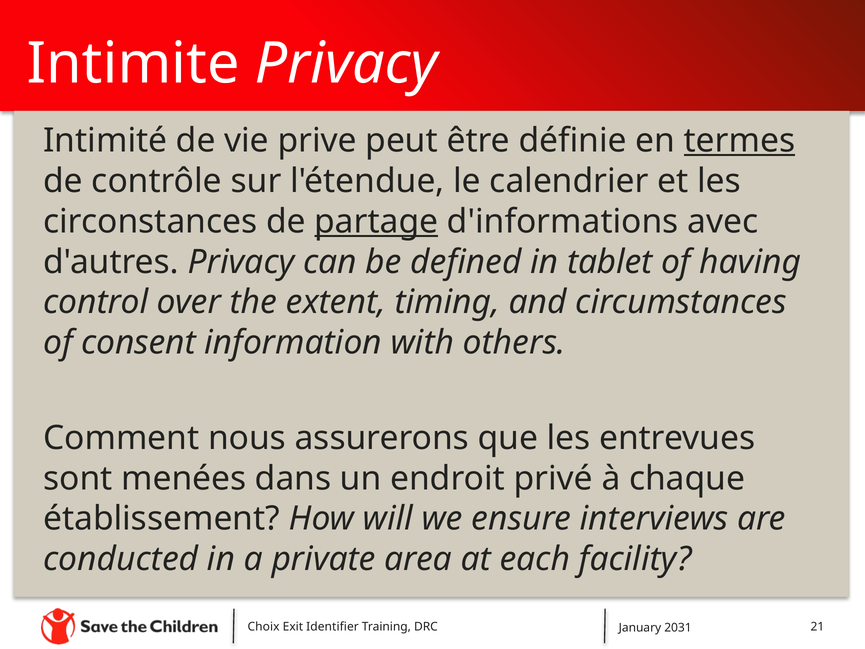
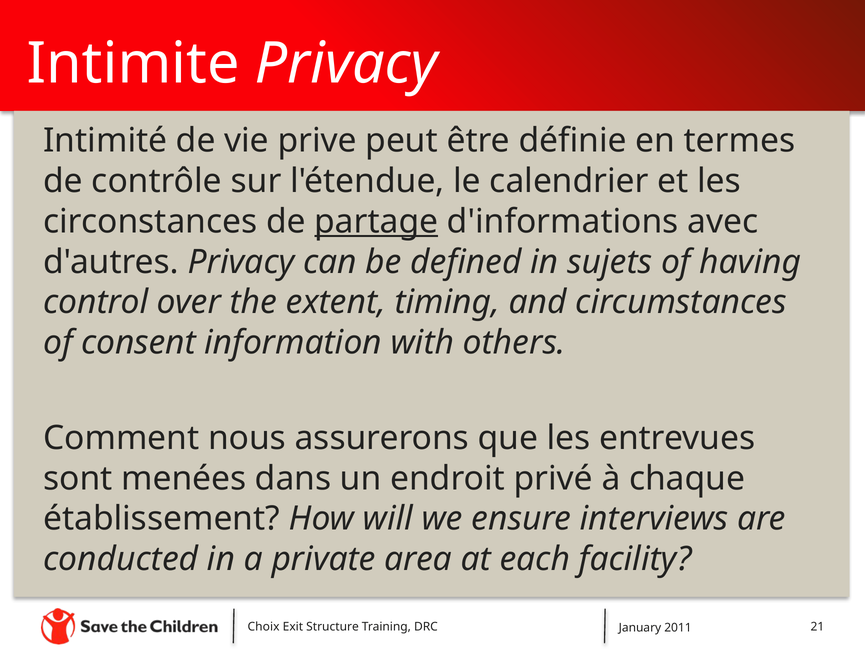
termes underline: present -> none (740, 141)
tablet: tablet -> sujets (610, 262)
Identifier: Identifier -> Structure (333, 626)
2031: 2031 -> 2011 (678, 627)
